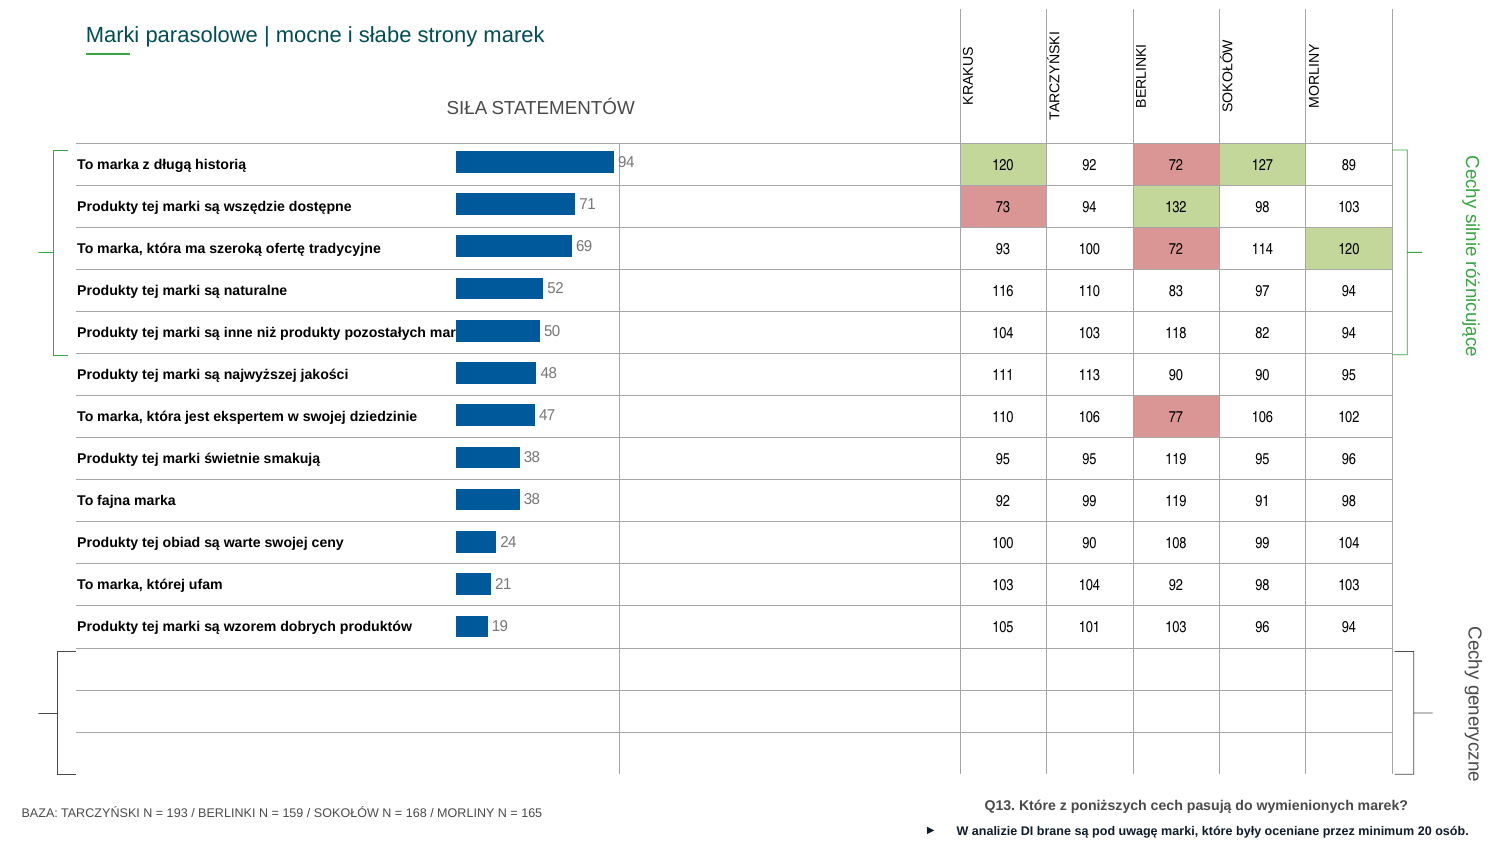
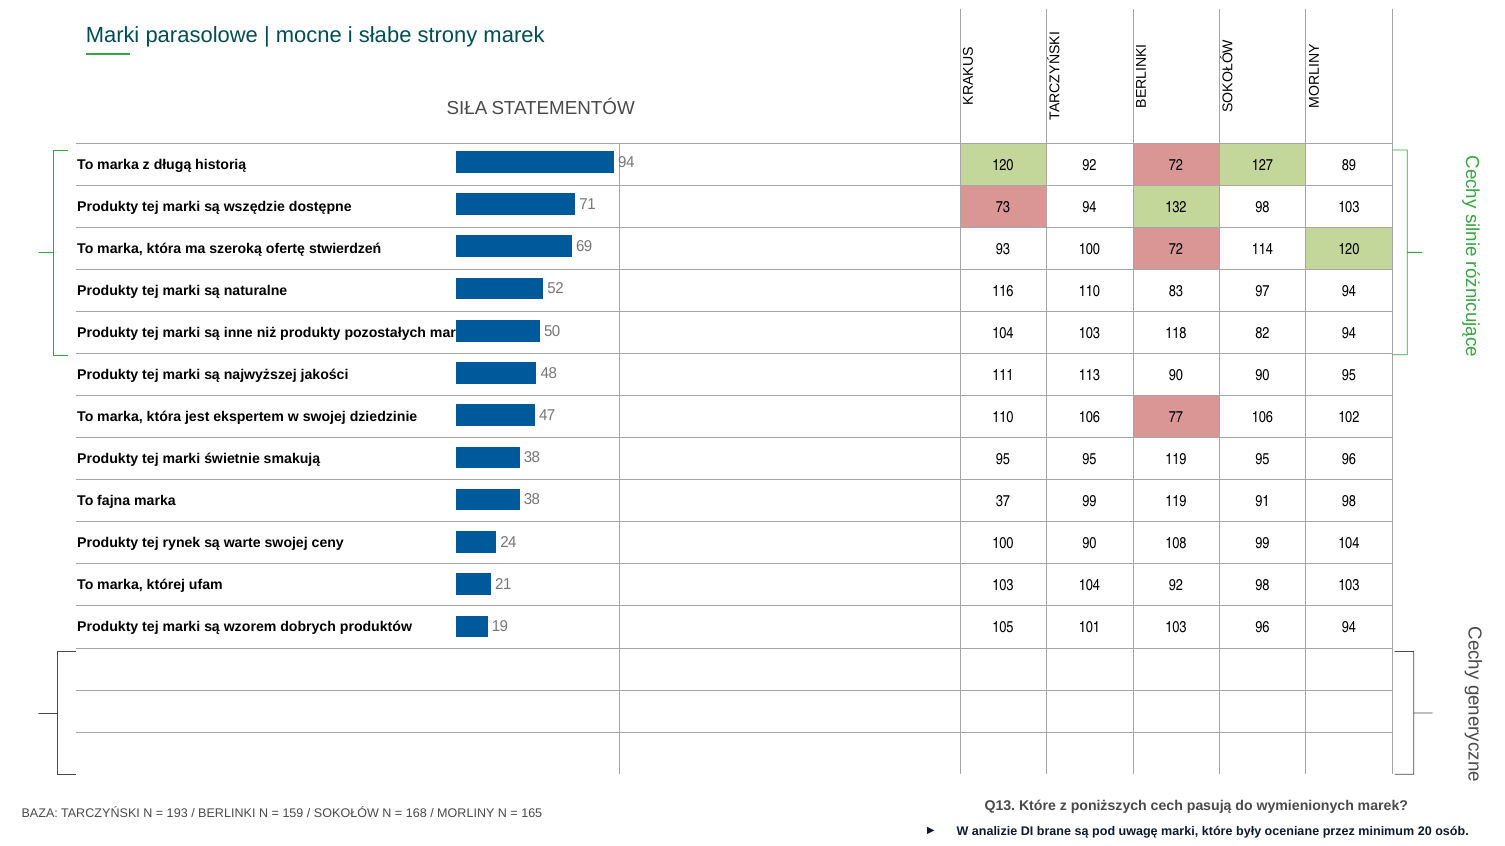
tradycyjne: tradycyjne -> stwierdzeń (345, 249)
marka 92: 92 -> 37 (1003, 502)
obiad: obiad -> rynek (181, 544)
